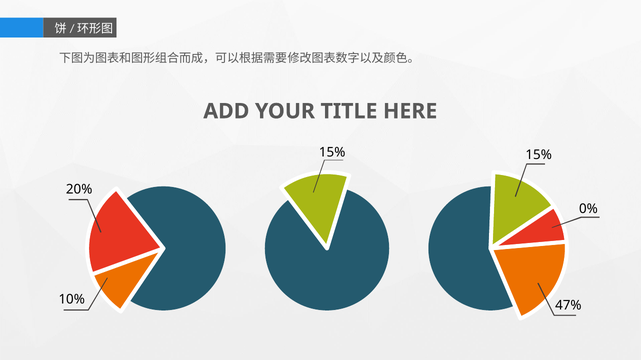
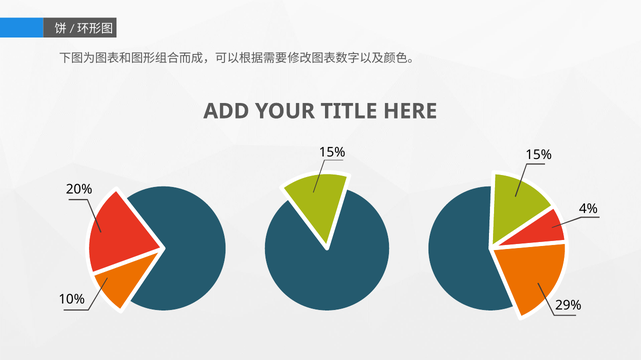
0%: 0% -> 4% (588, 209)
47%: 47% -> 29% (568, 306)
